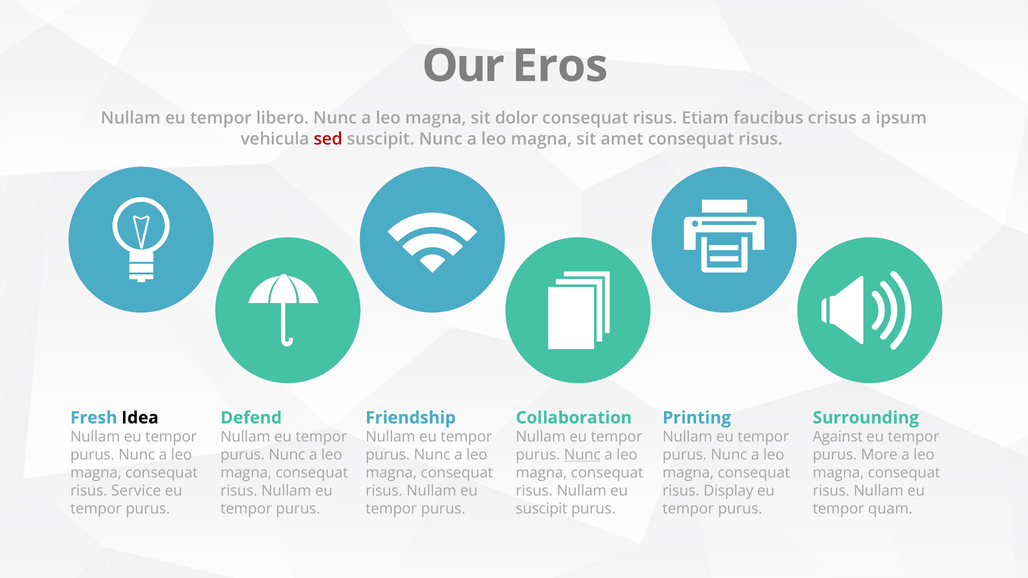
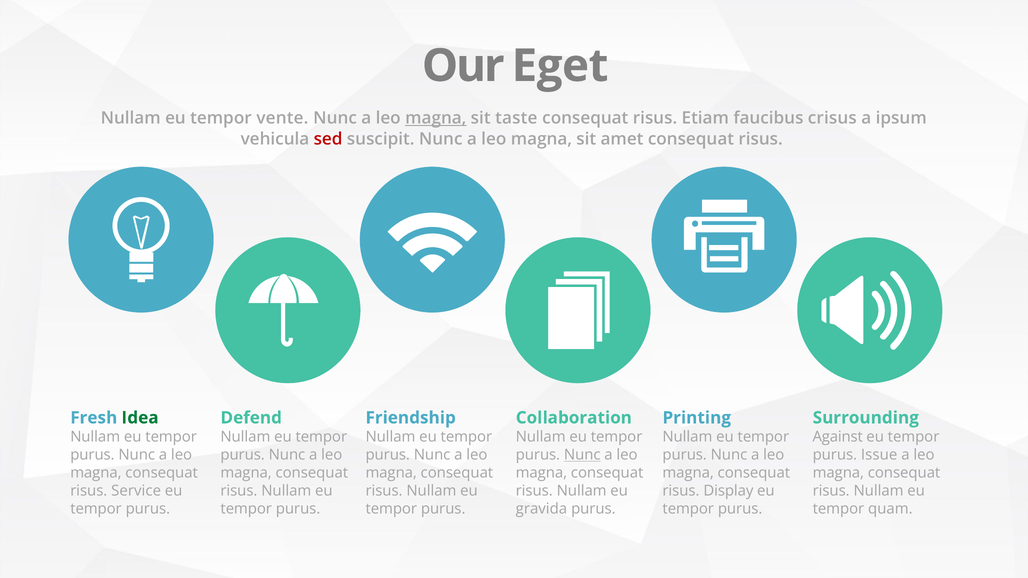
Eros: Eros -> Eget (560, 66)
libero: libero -> vente (282, 118)
magna underline: none -> present (436, 118)
dolor: dolor -> taste (516, 118)
Idea colour: black -> green (140, 418)
More: More -> Issue (879, 455)
suscipit: suscipit -> gravida (541, 509)
